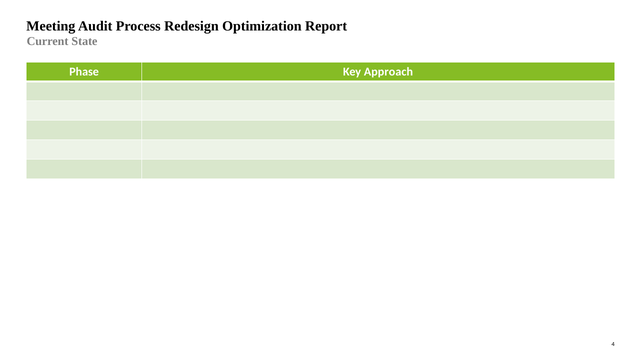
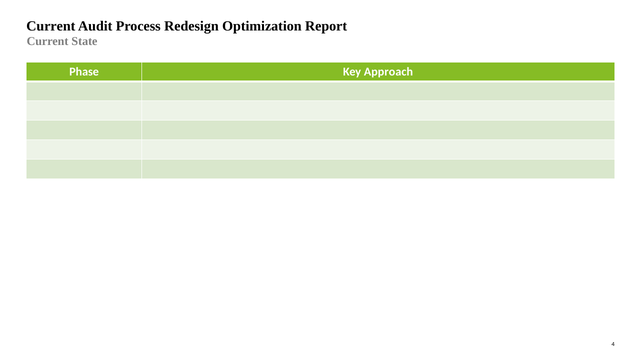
Meeting: Meeting -> Current (51, 26)
